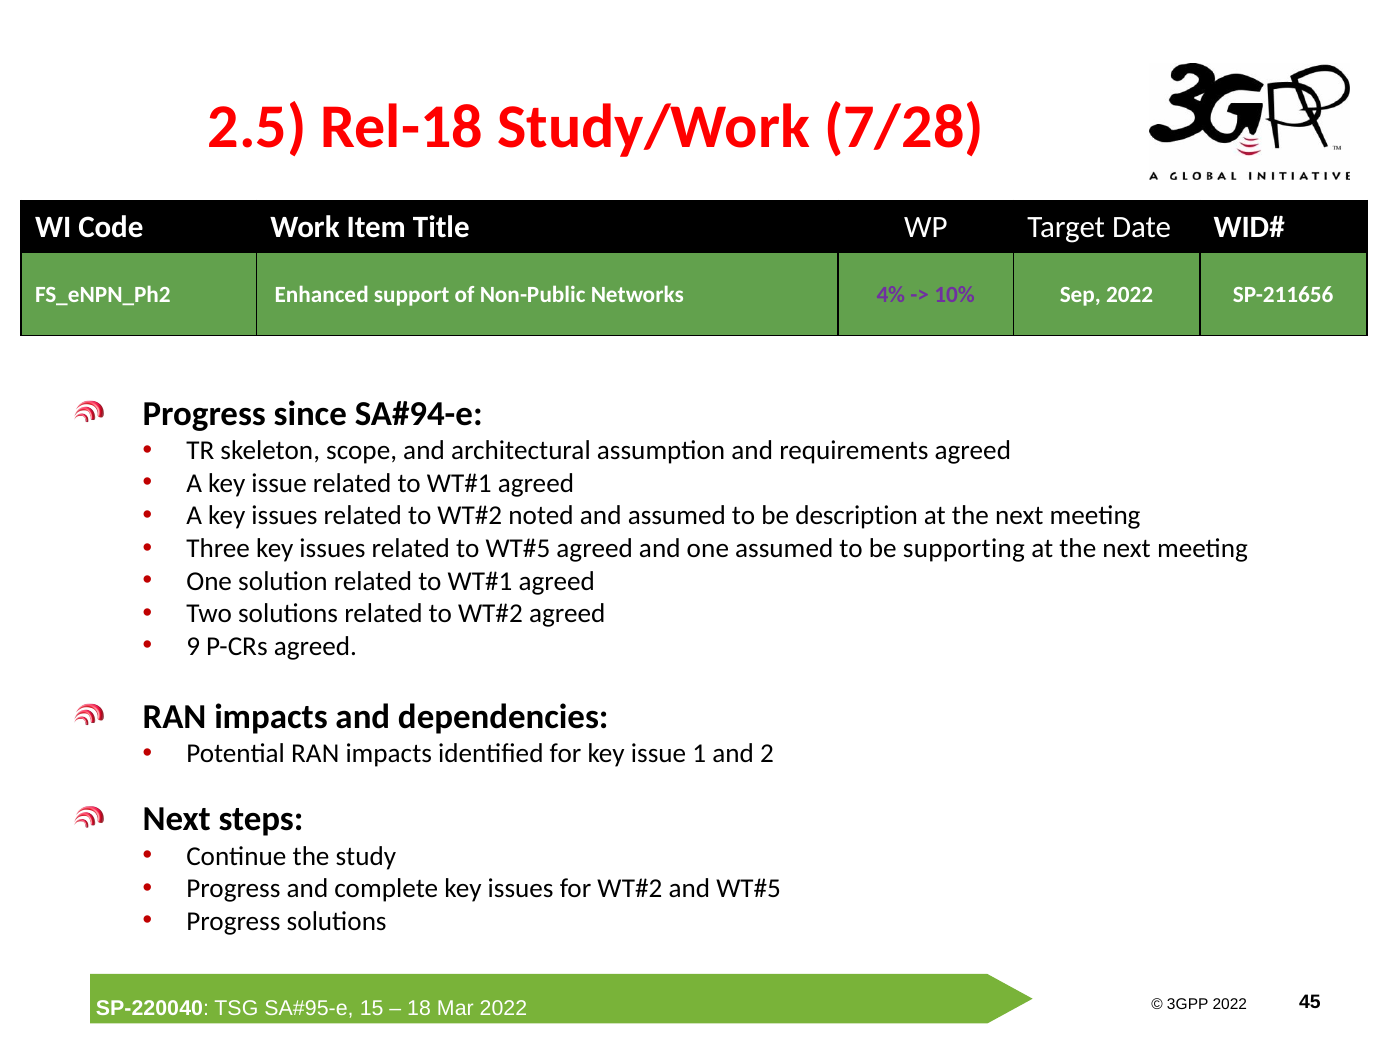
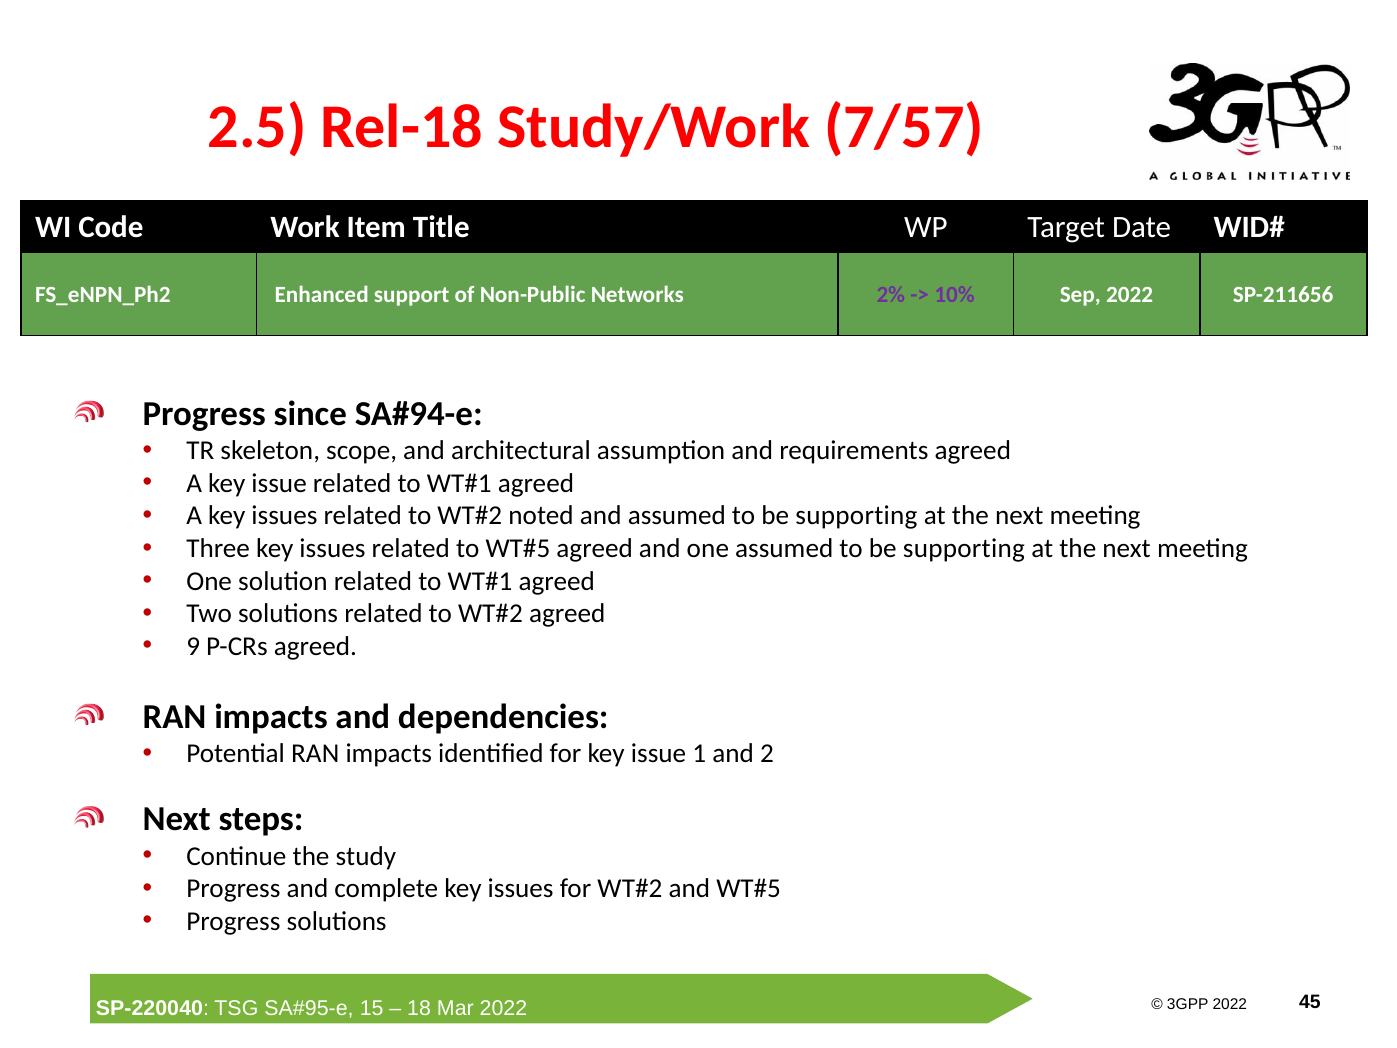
7/28: 7/28 -> 7/57 (904, 127)
4%: 4% -> 2% (891, 294)
description: description -> supporting (856, 516)
